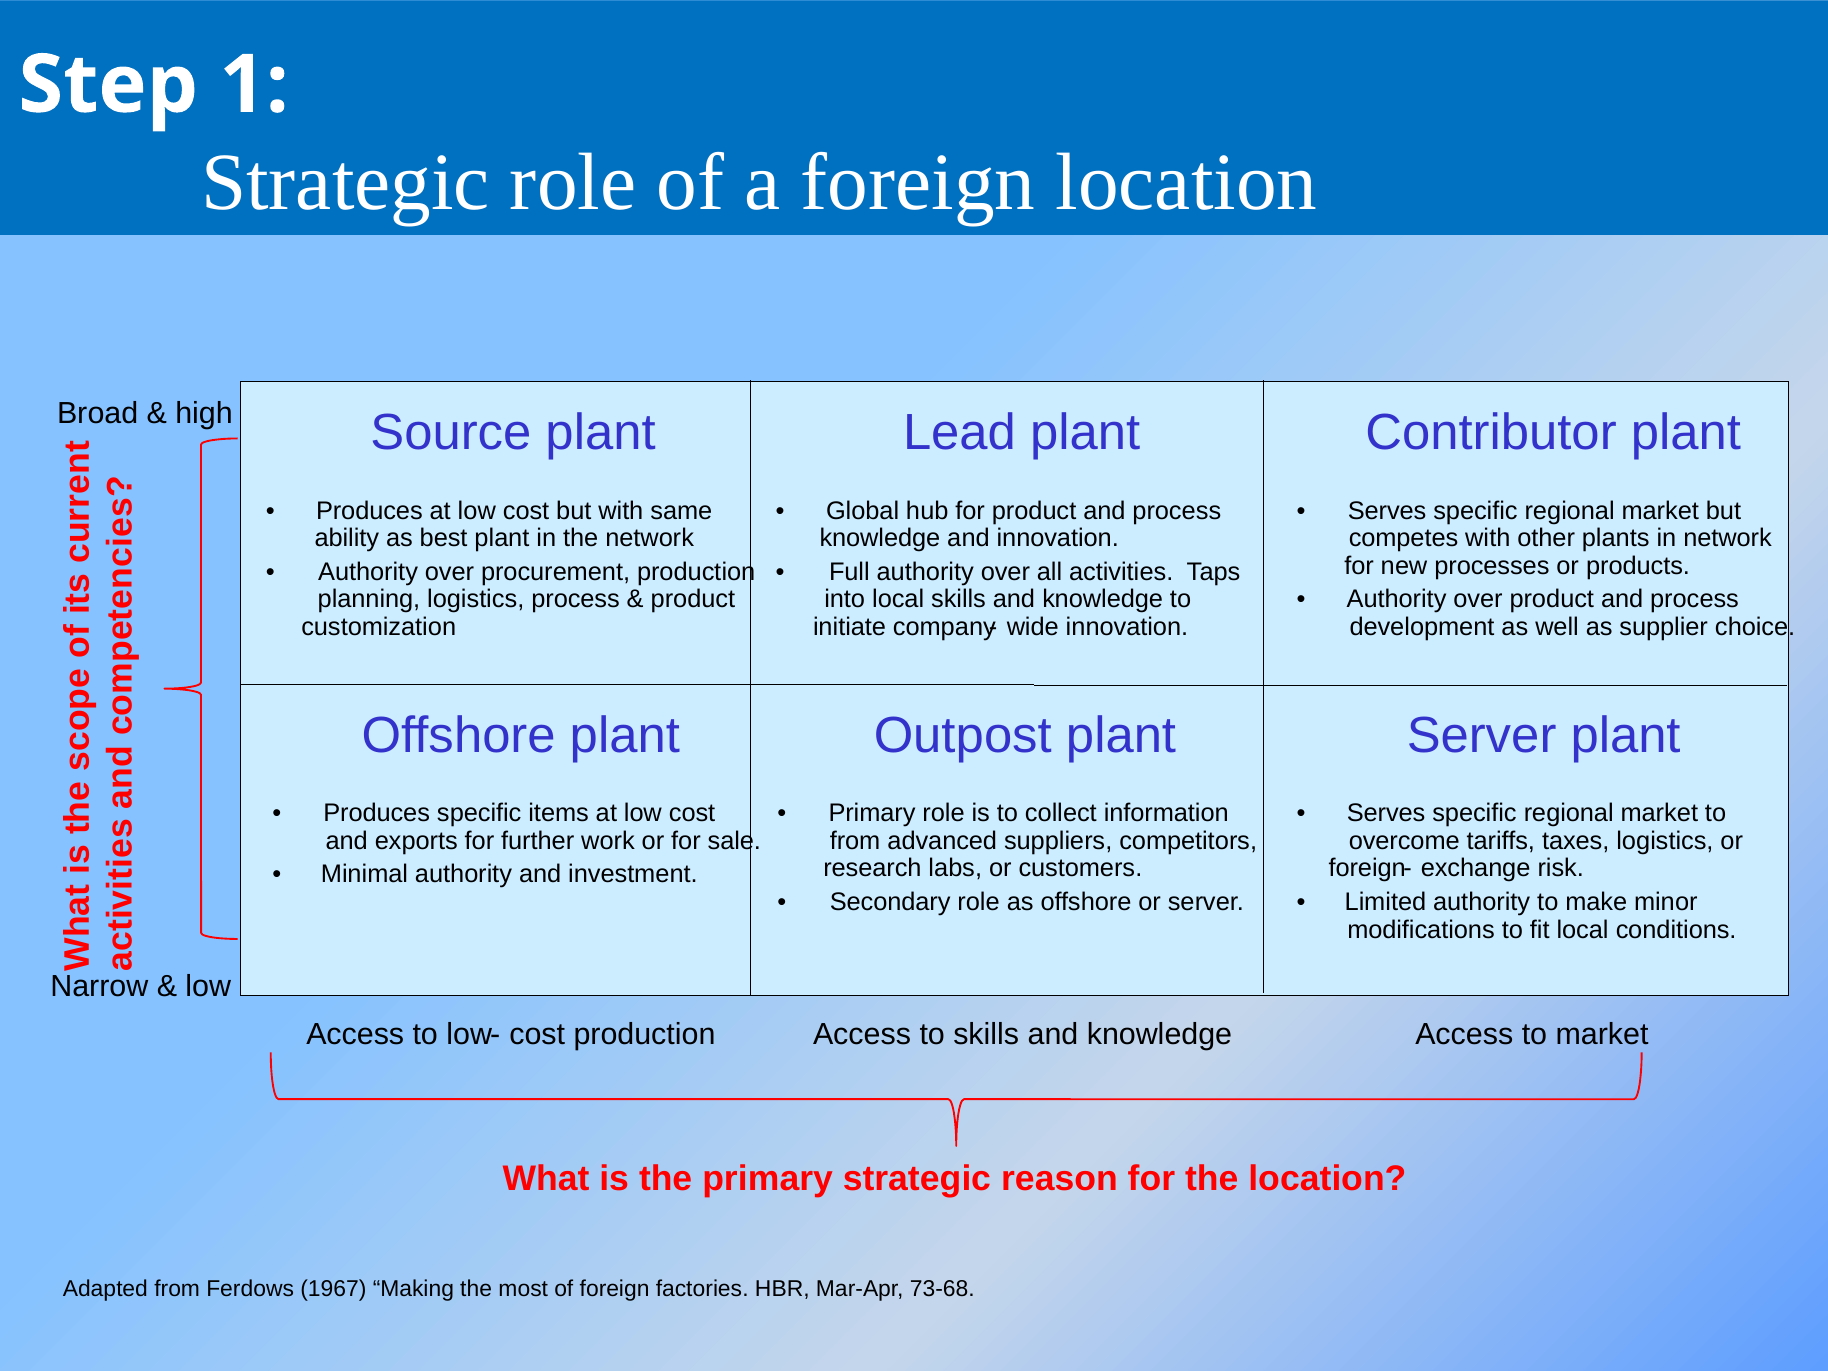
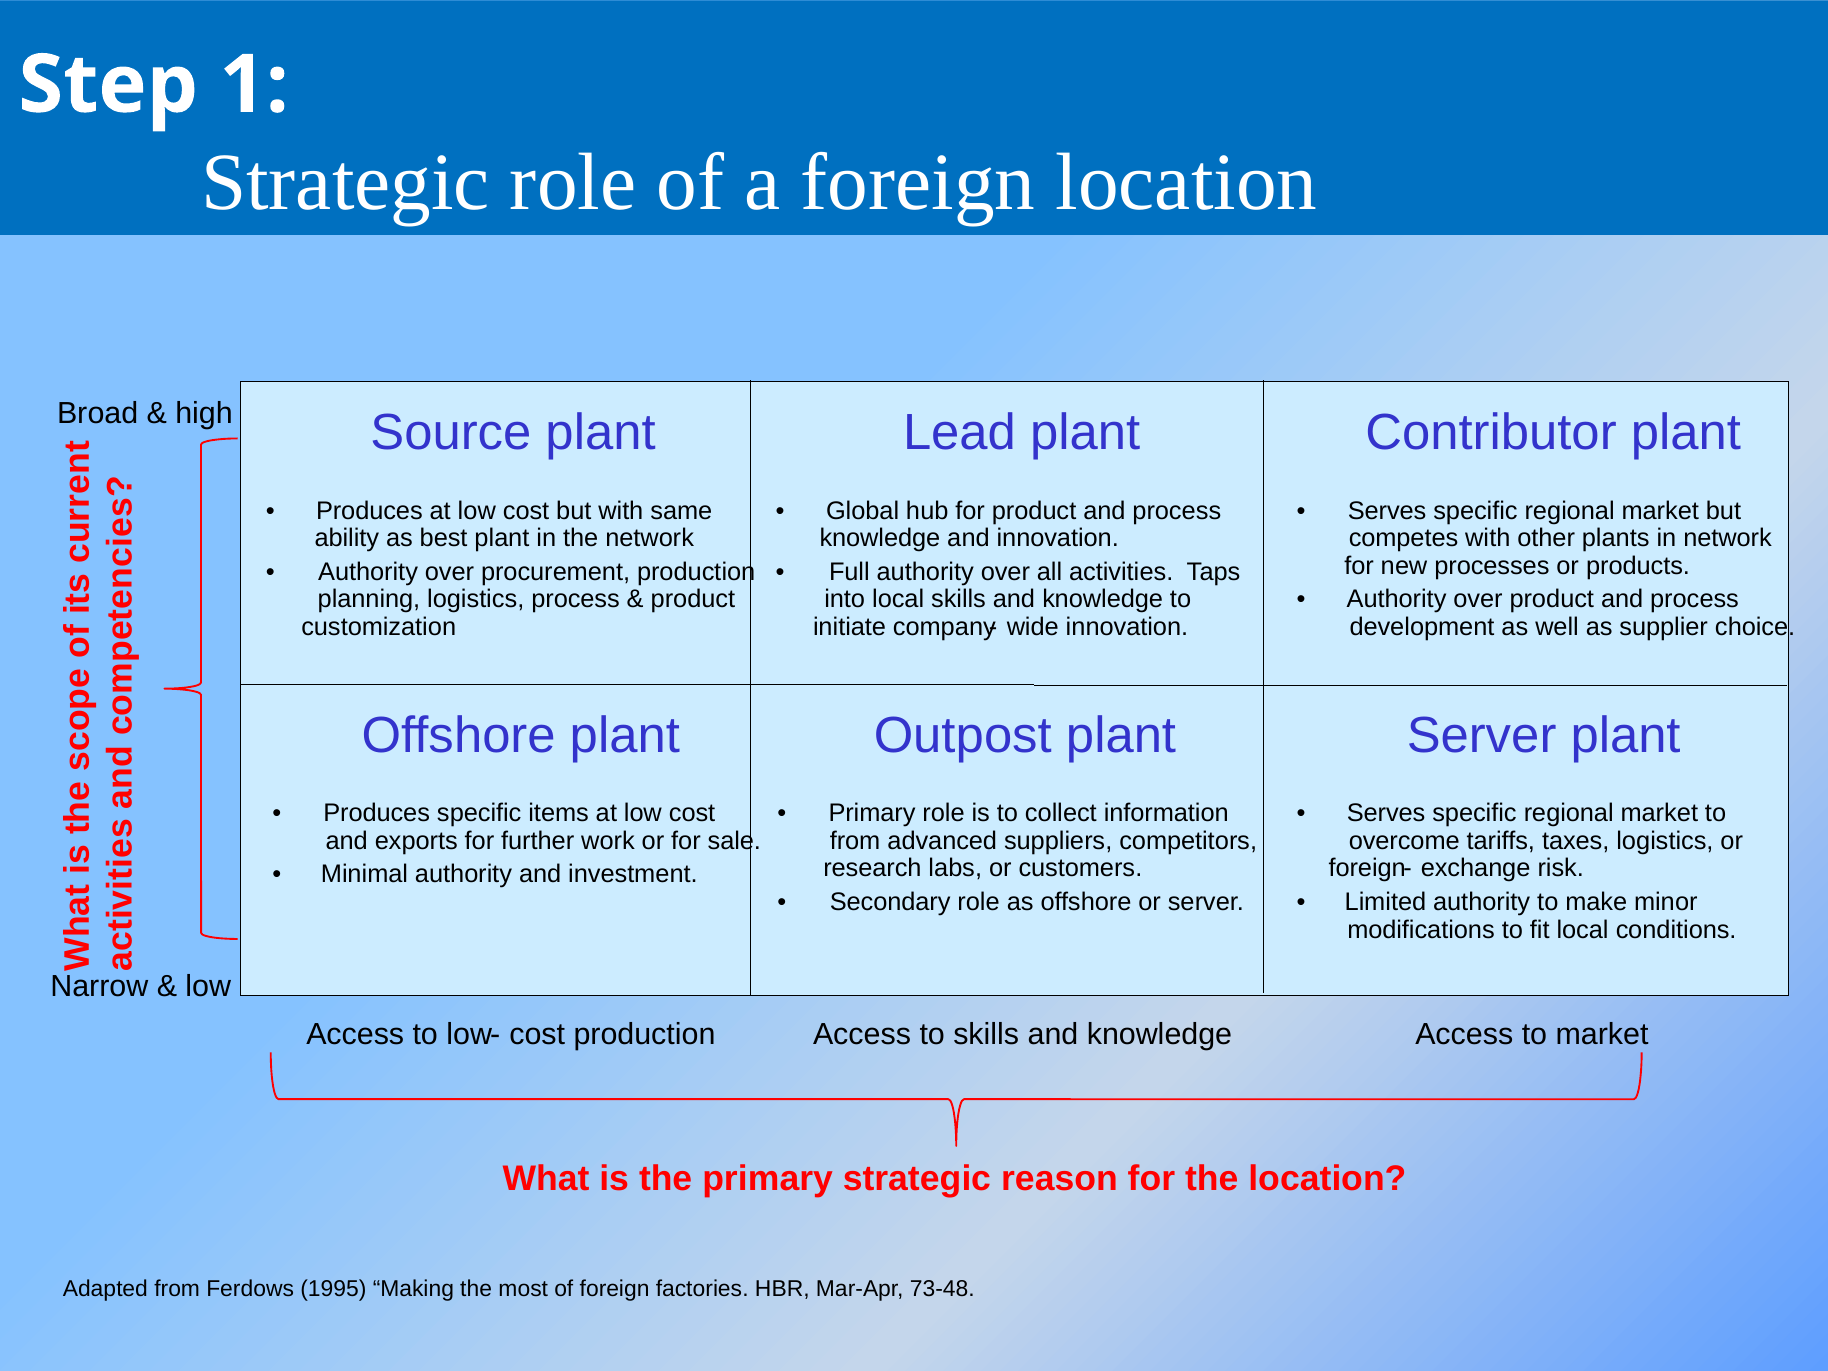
1967: 1967 -> 1995 (333, 1289)
73-68: 73-68 -> 73-48 (942, 1289)
